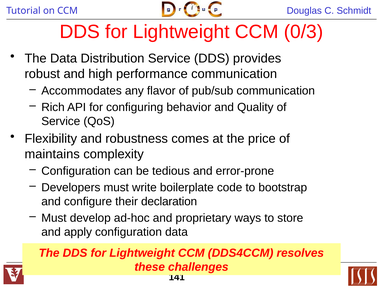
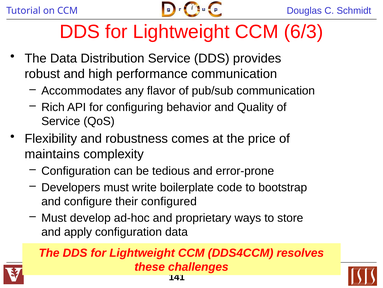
0/3: 0/3 -> 6/3 (303, 32)
declaration: declaration -> configured (169, 201)
